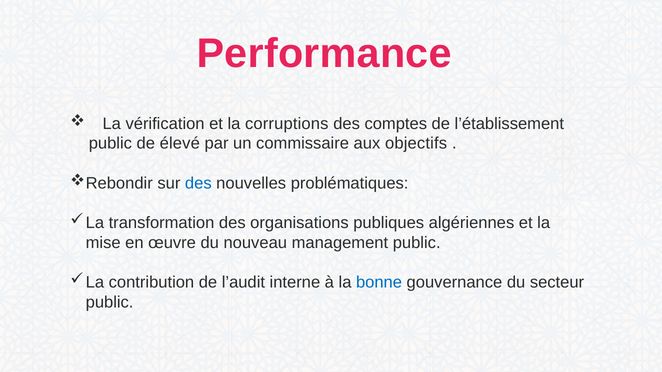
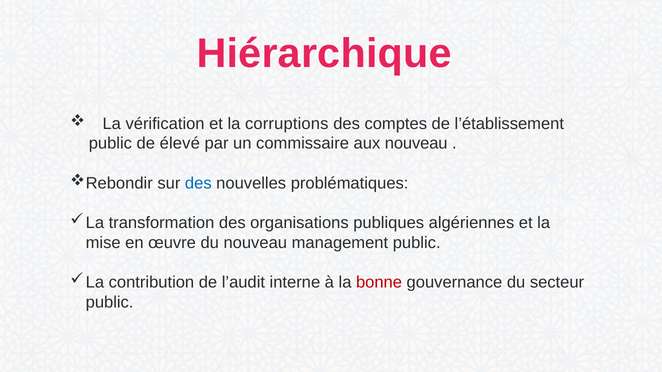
Performance: Performance -> Hiérarchique (324, 54)
aux objectifs: objectifs -> nouveau (416, 144)
bonne colour: blue -> red (379, 283)
